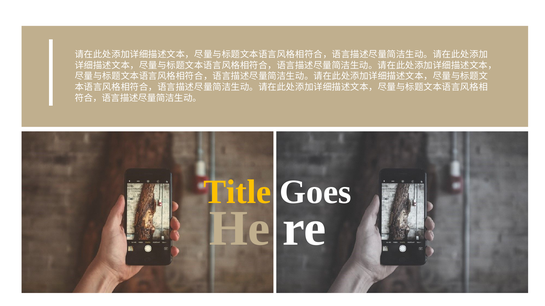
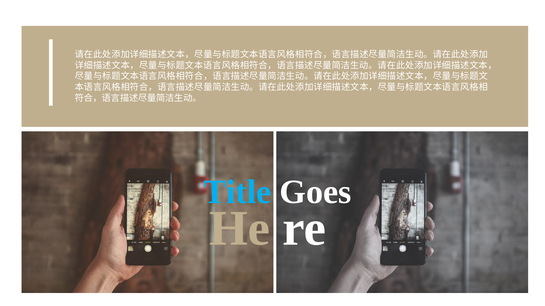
Title colour: yellow -> light blue (237, 192)
